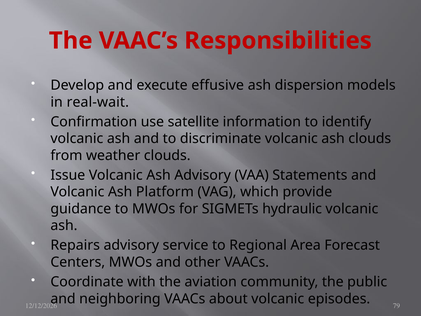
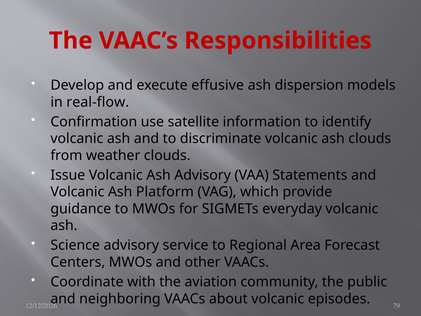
real-wait: real-wait -> real-flow (98, 102)
hydraulic: hydraulic -> everyday (292, 209)
Repairs: Repairs -> Science (75, 245)
